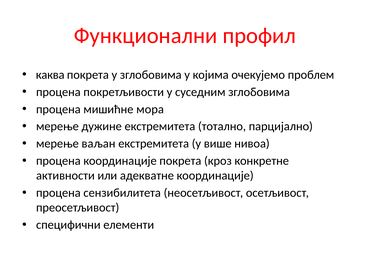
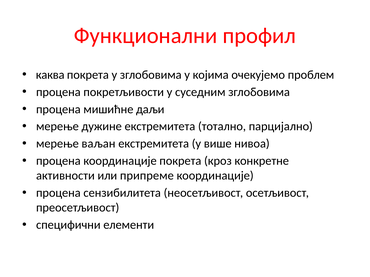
мора: мора -> даљи (150, 109)
адекватне: адекватне -> припреме (147, 176)
